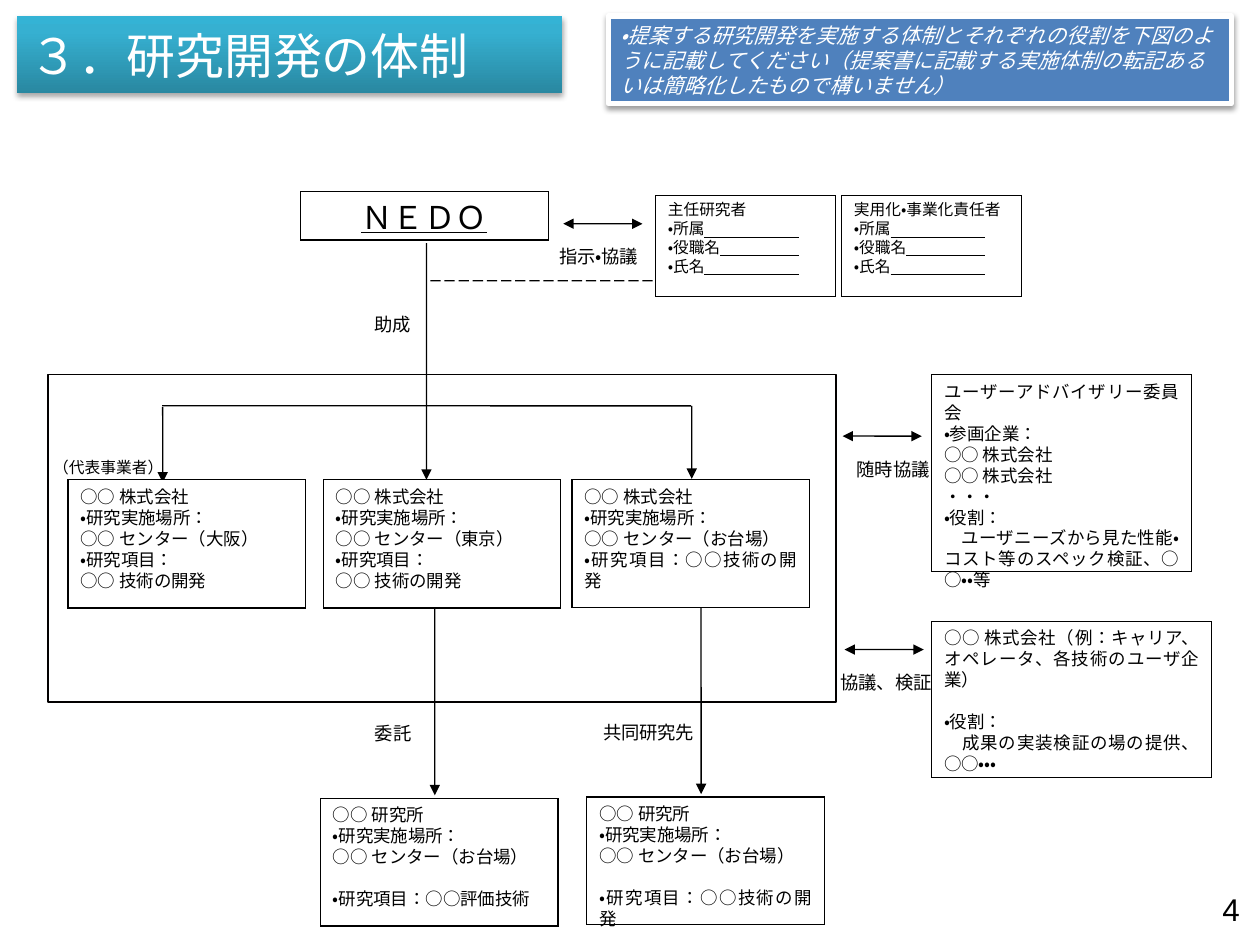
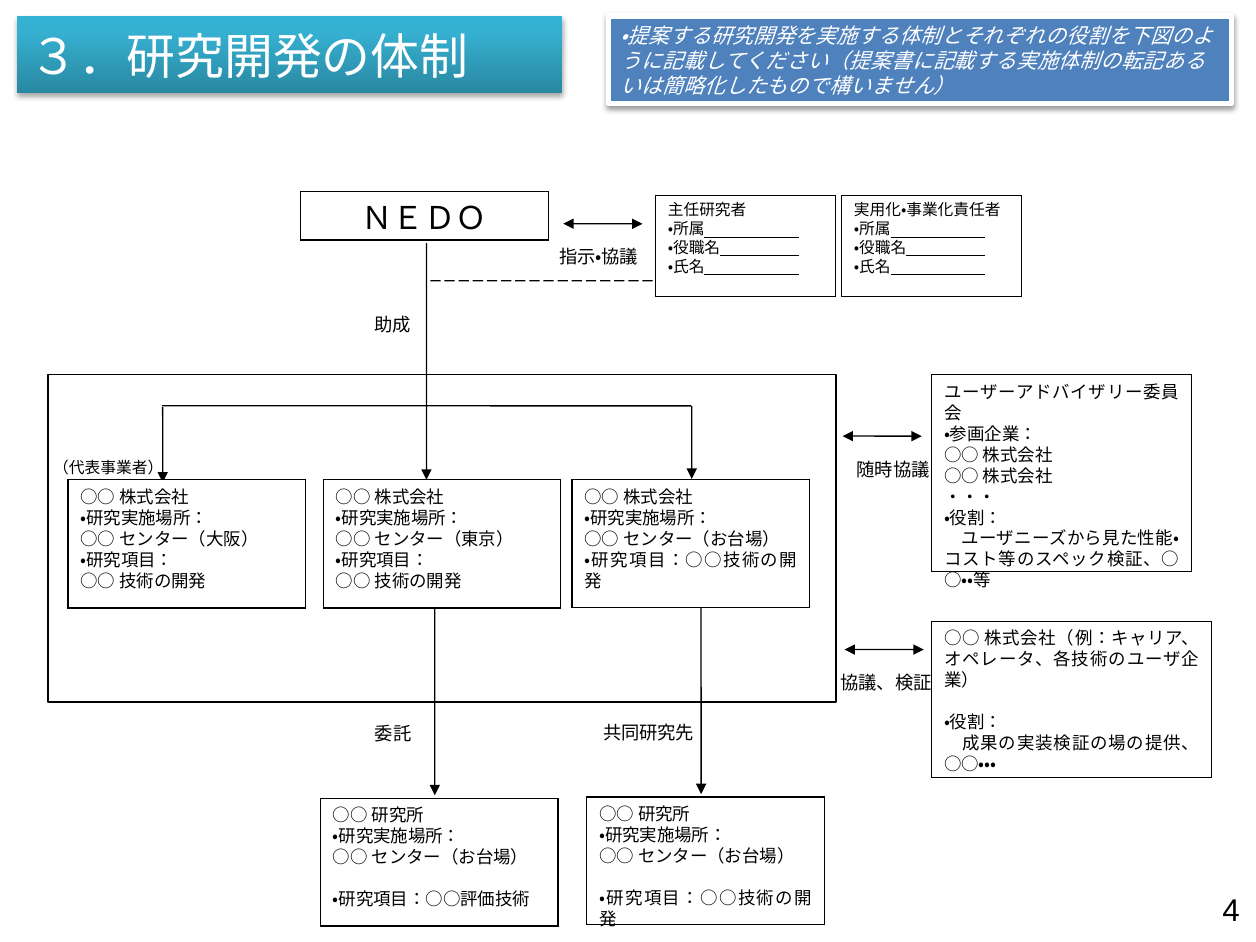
ＮＥＤＯ underline: present -> none (424, 219)
